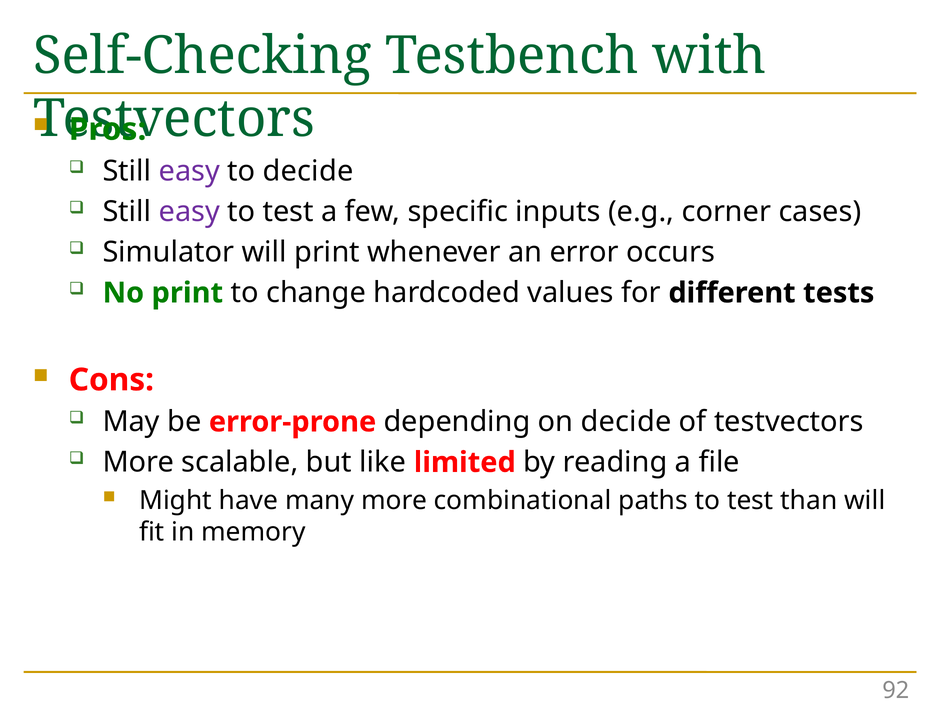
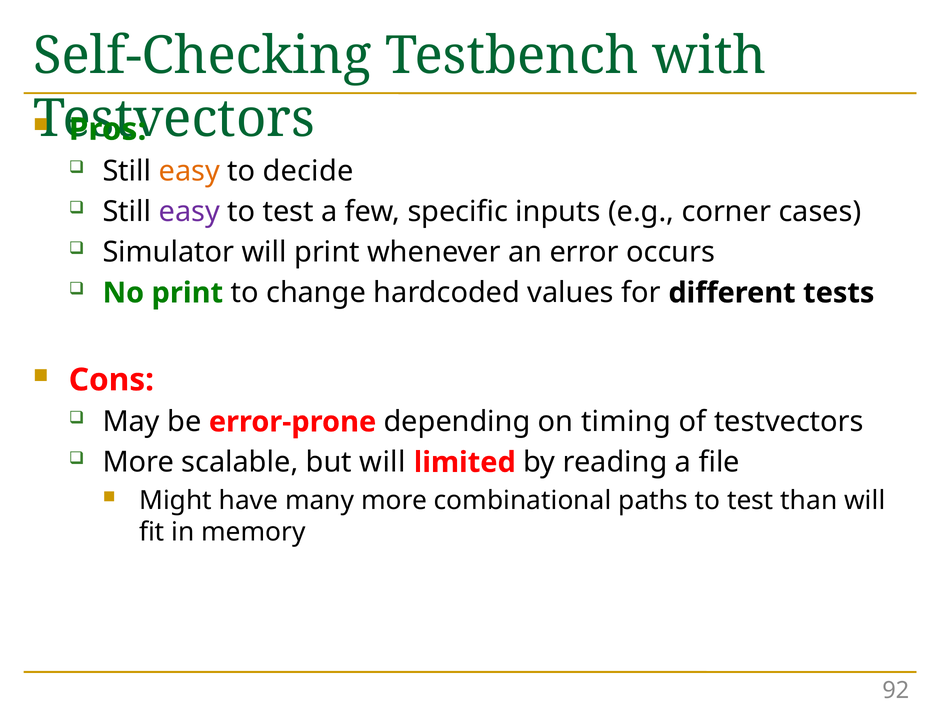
easy colour: purple -> orange (189, 171)
on decide: decide -> timing (626, 422)
but like: like -> will (383, 462)
